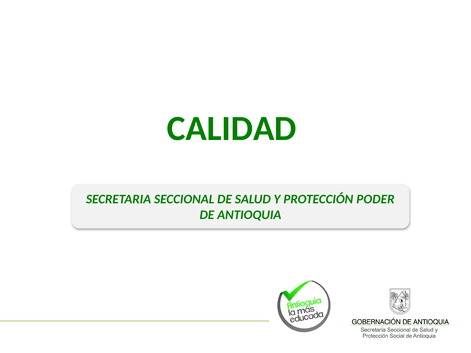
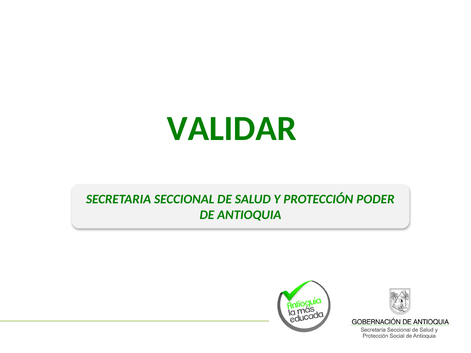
CALIDAD: CALIDAD -> VALIDAR (232, 128)
